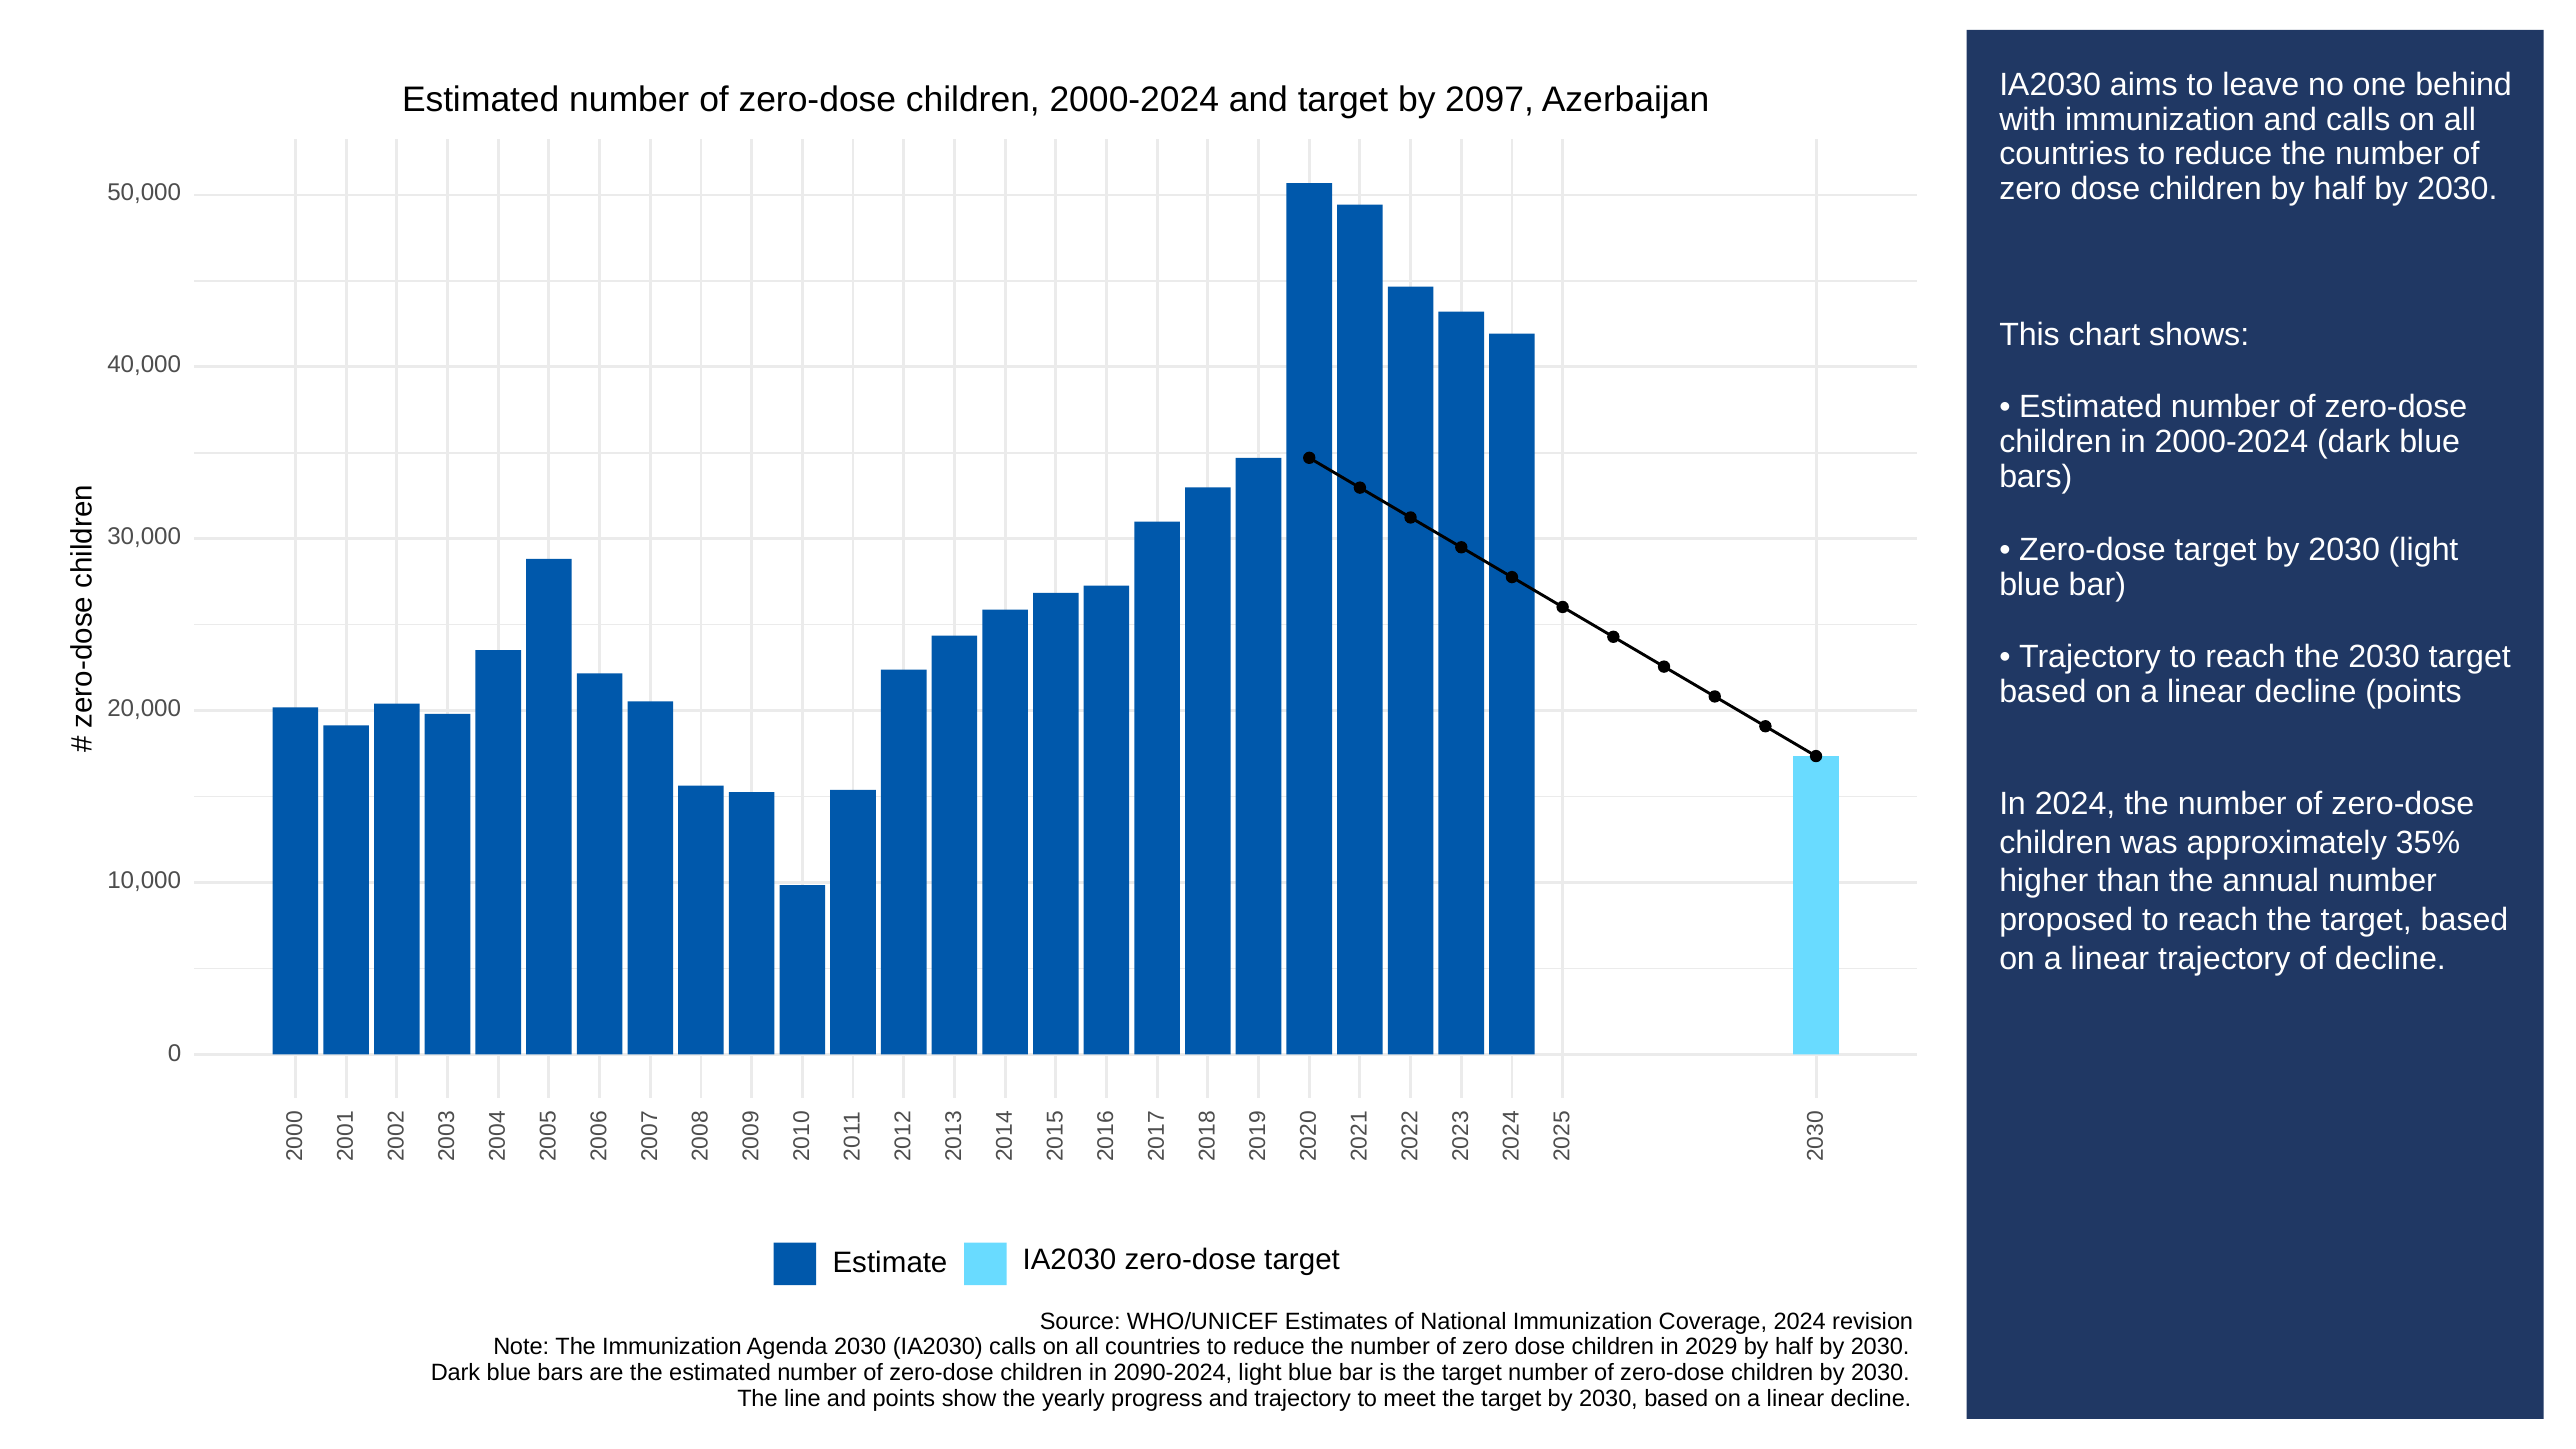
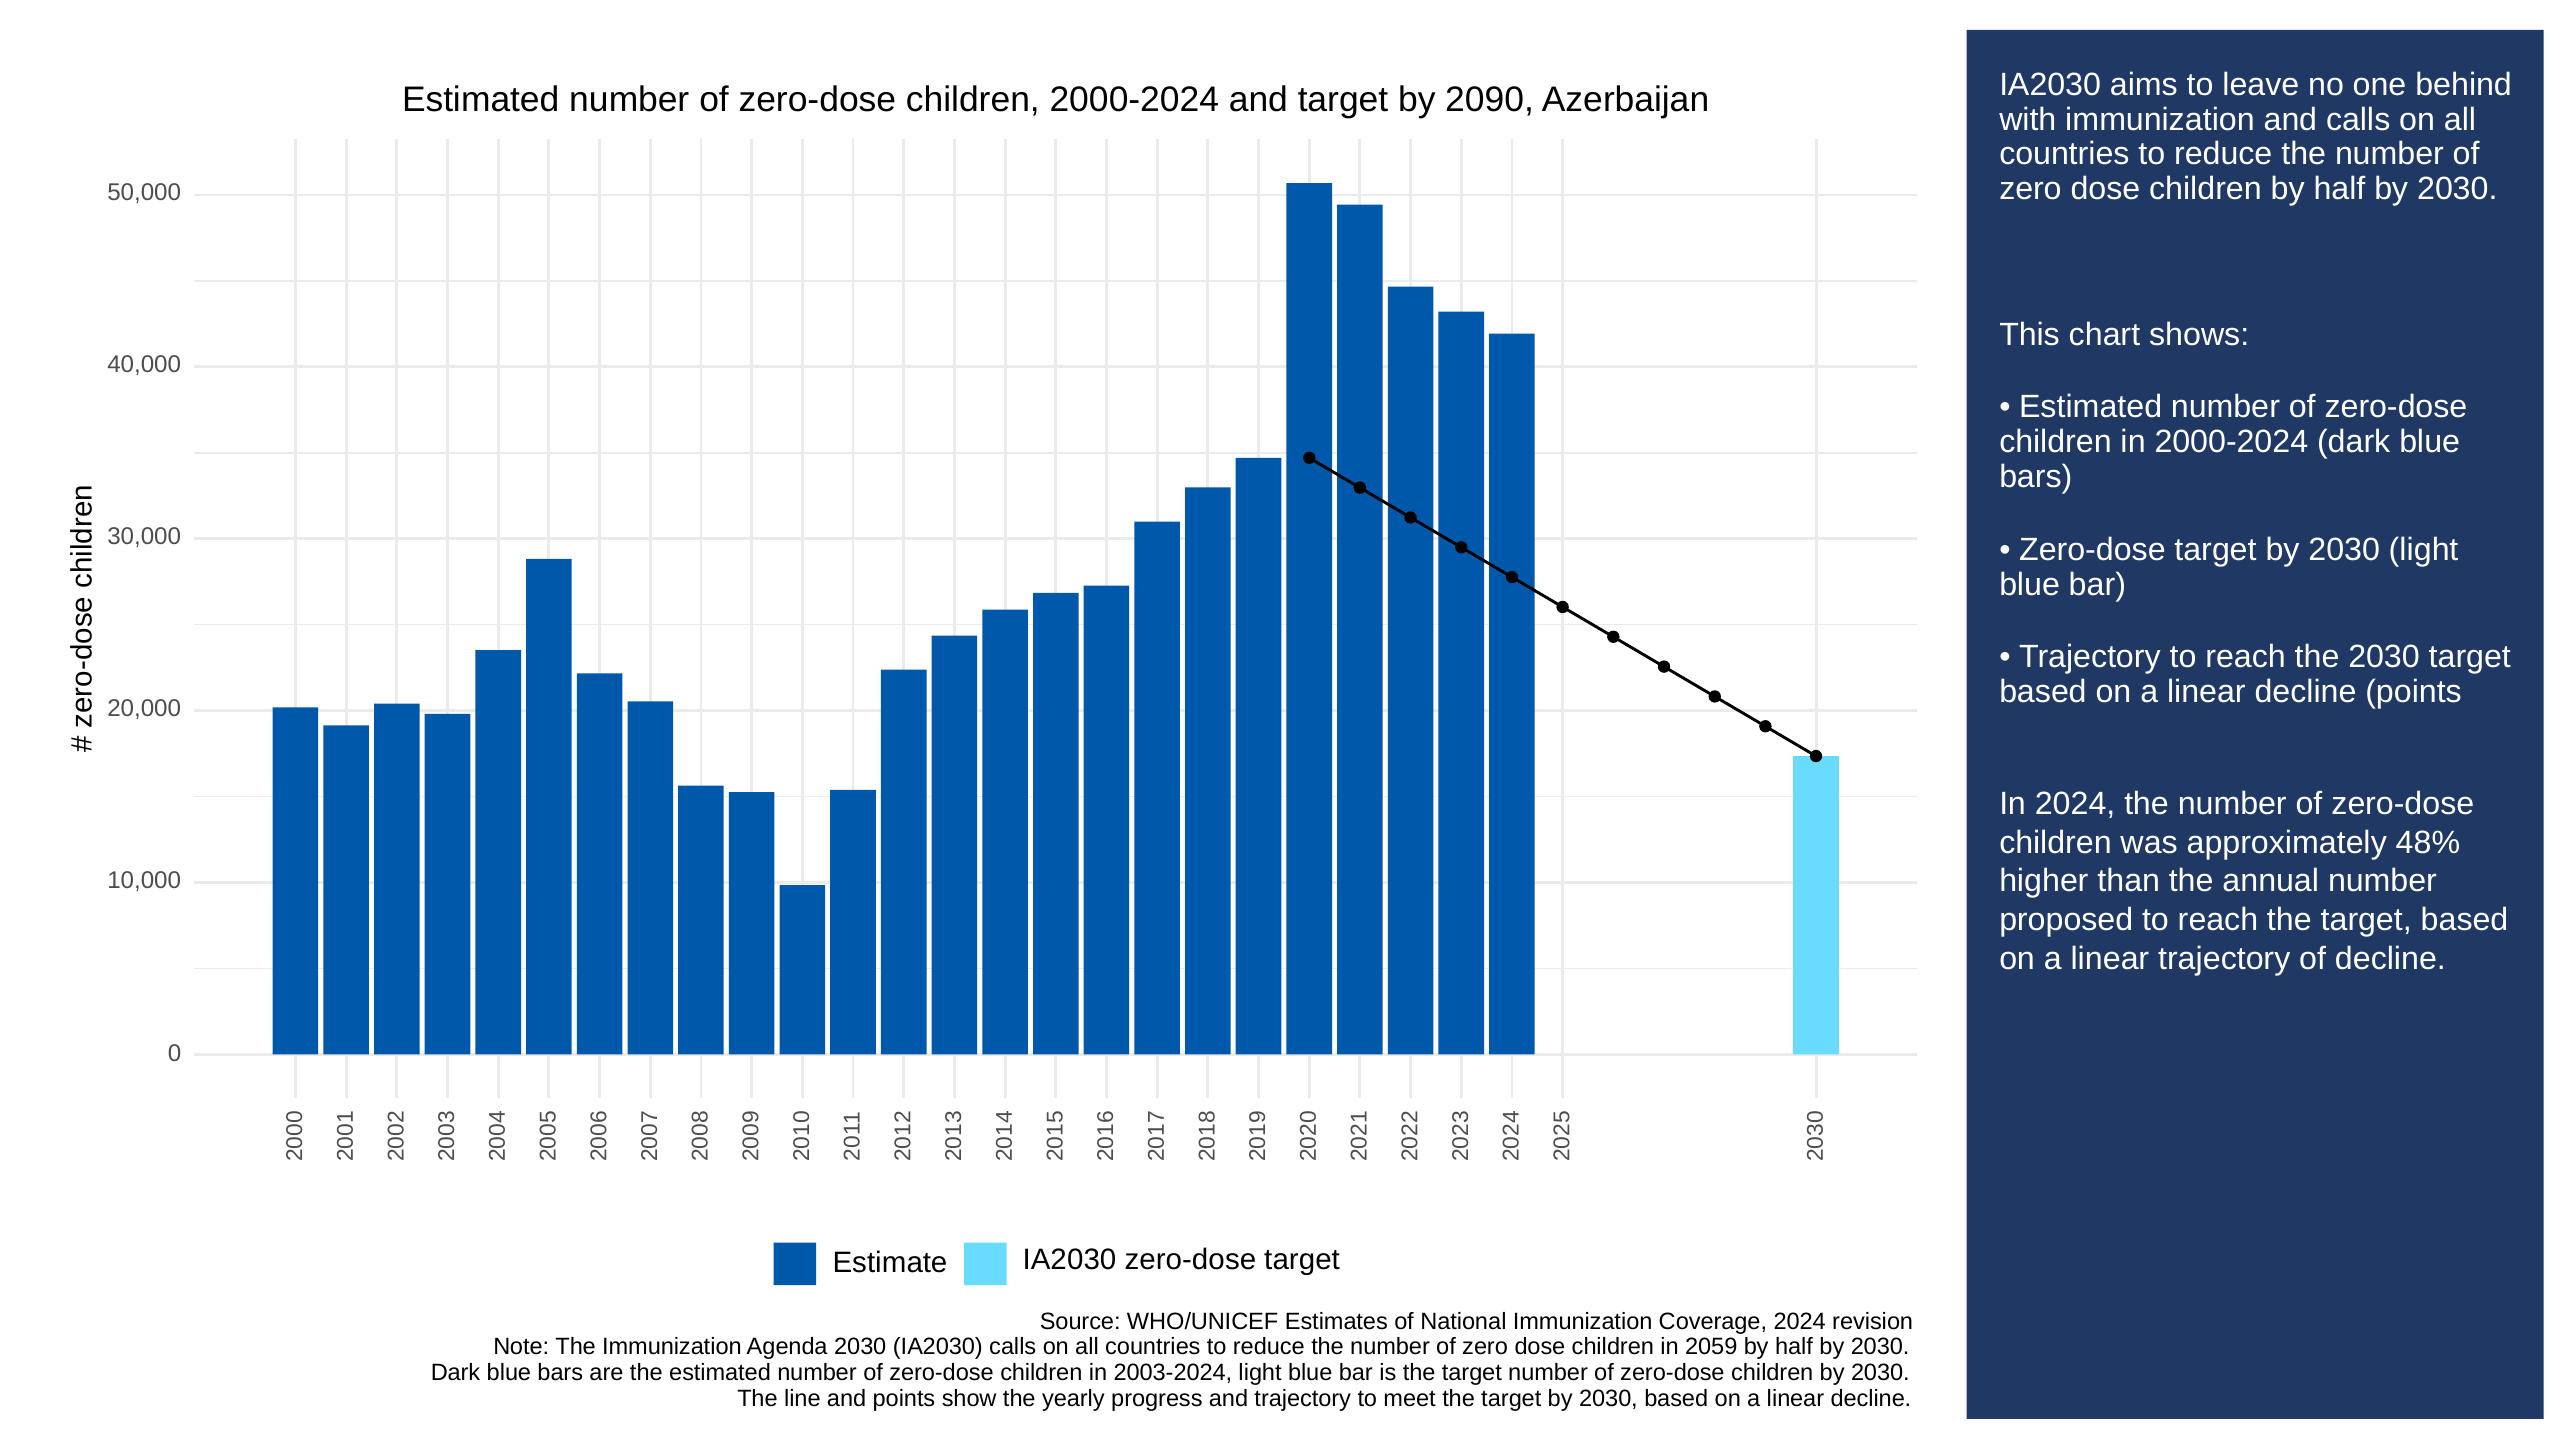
2097: 2097 -> 2090 (1490, 100)
35%: 35% -> 48% (2428, 842)
2029: 2029 -> 2059 (1711, 1347)
2090-2024: 2090-2024 -> 2003-2024 (1173, 1373)
